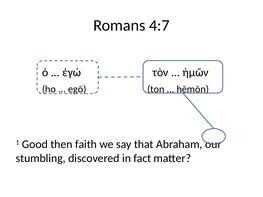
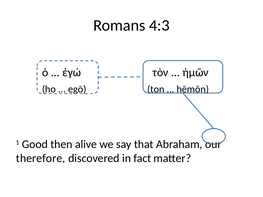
4:7: 4:7 -> 4:3 (159, 25)
faith: faith -> alive (86, 144)
stumbling: stumbling -> therefore (41, 158)
